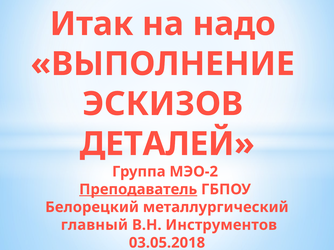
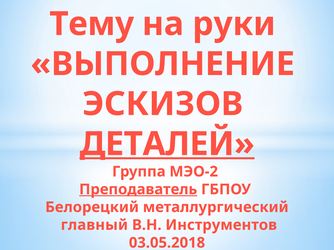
Итак: Итак -> Тему (92, 24)
надо: надо -> pуки (234, 24)
ДЕТАЛЕЙ underline: none -> present (167, 144)
